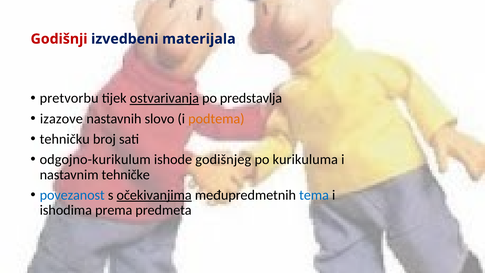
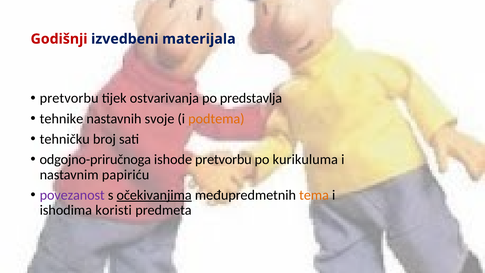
ostvarivanja underline: present -> none (164, 98)
izazove: izazove -> tehnike (61, 119)
slovo: slovo -> svoje (160, 119)
odgojno-kurikulum: odgojno-kurikulum -> odgojno-priručnoga (95, 159)
ishode godišnjeg: godišnjeg -> pretvorbu (223, 159)
tehničke: tehničke -> papiriću (126, 175)
povezanost colour: blue -> purple (72, 195)
tema colour: blue -> orange (314, 195)
prema: prema -> koristi (114, 210)
